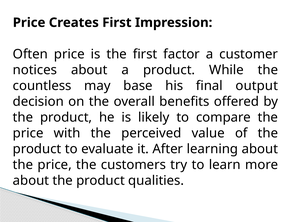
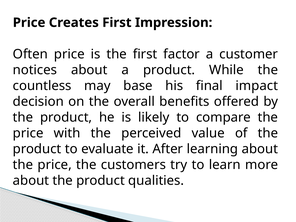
output: output -> impact (257, 86)
